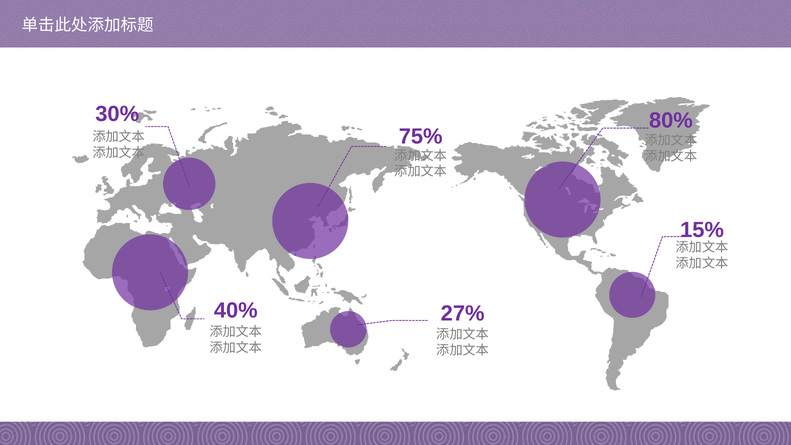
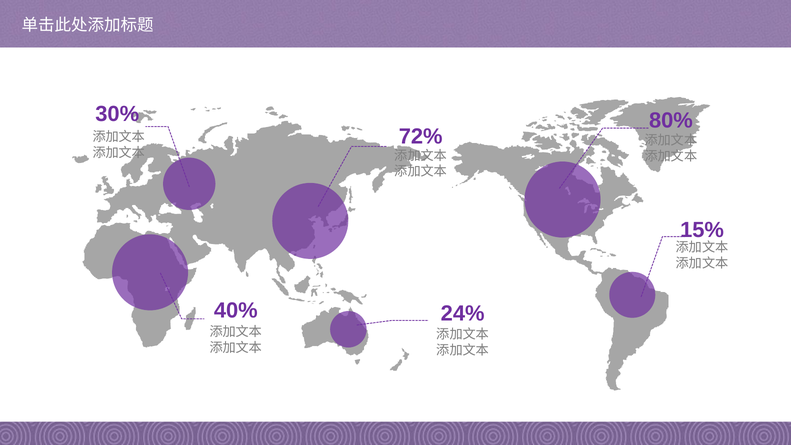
75%: 75% -> 72% (421, 136)
27%: 27% -> 24% (463, 313)
